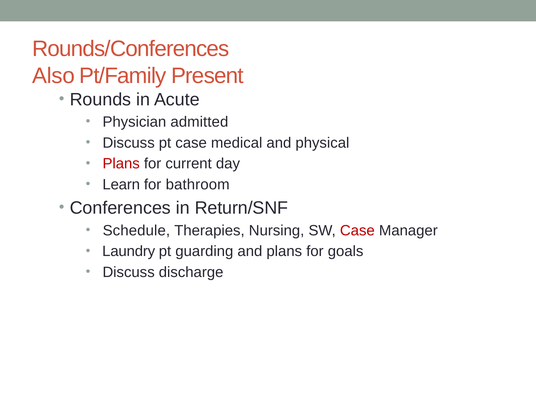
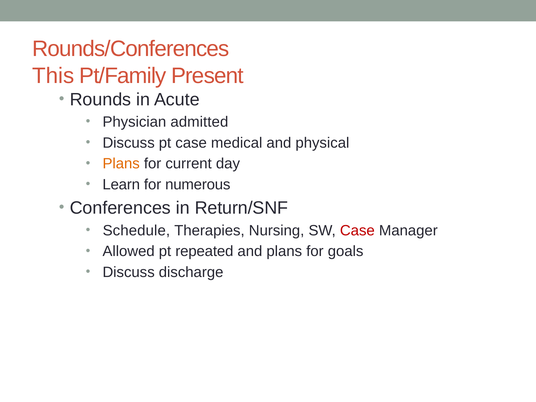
Also: Also -> This (53, 76)
Plans colour: red -> orange (121, 164)
bathroom: bathroom -> numerous (198, 185)
Laundry: Laundry -> Allowed (129, 251)
guarding: guarding -> repeated (204, 251)
